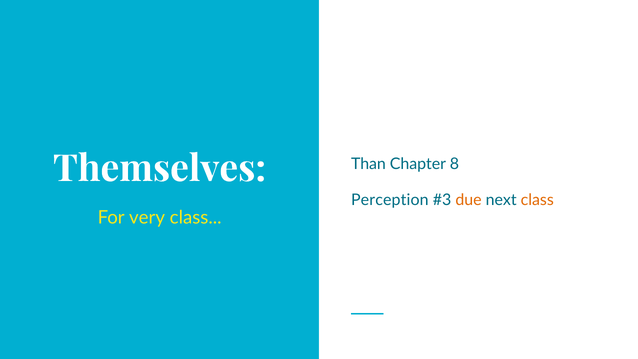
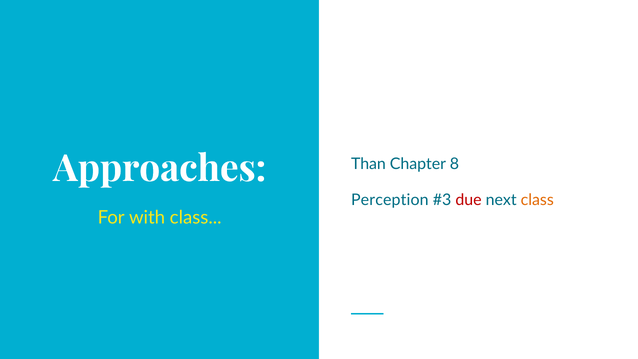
Themselves: Themselves -> Approaches (160, 169)
due colour: orange -> red (469, 200)
very: very -> with (147, 217)
